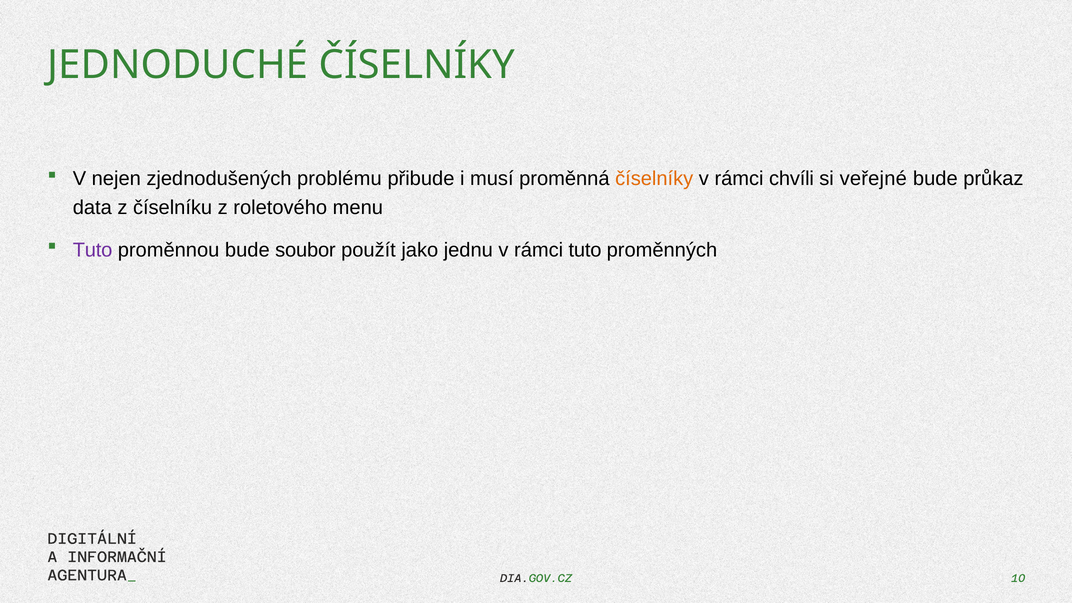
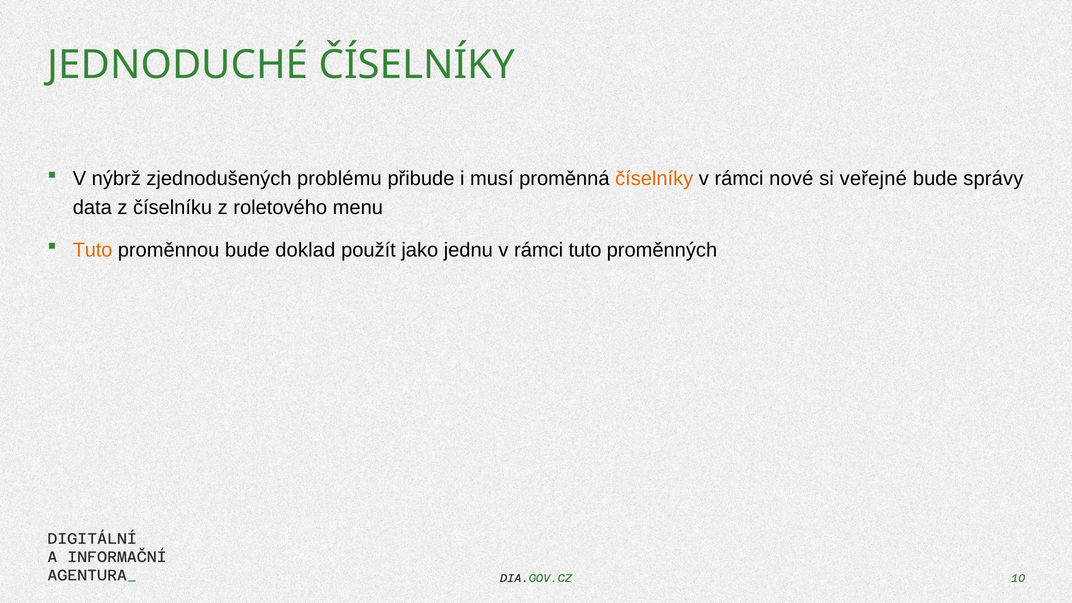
nejen: nejen -> nýbrž (116, 179)
chvíli: chvíli -> nové (791, 179)
průkaz: průkaz -> správy (993, 179)
Tuto colour: purple -> orange (93, 250)
soubor: soubor -> doklad (305, 250)
